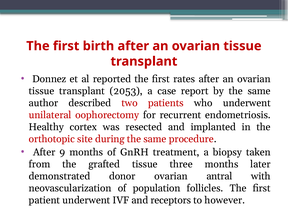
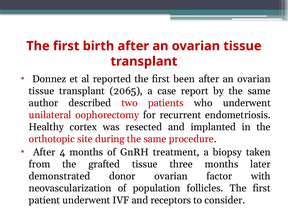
rates: rates -> been (184, 79)
2053: 2053 -> 2065 (126, 91)
9: 9 -> 4 (62, 152)
antral: antral -> factor (219, 176)
however: however -> consider (225, 200)
